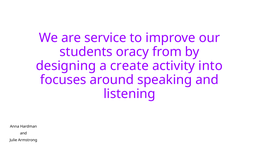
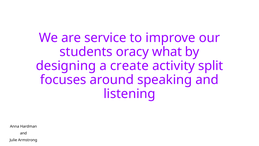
from: from -> what (167, 52)
into: into -> split (211, 66)
